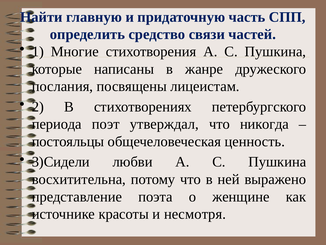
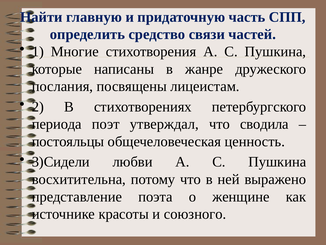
никогда: никогда -> сводила (264, 124)
несмотря: несмотря -> союзного (195, 214)
